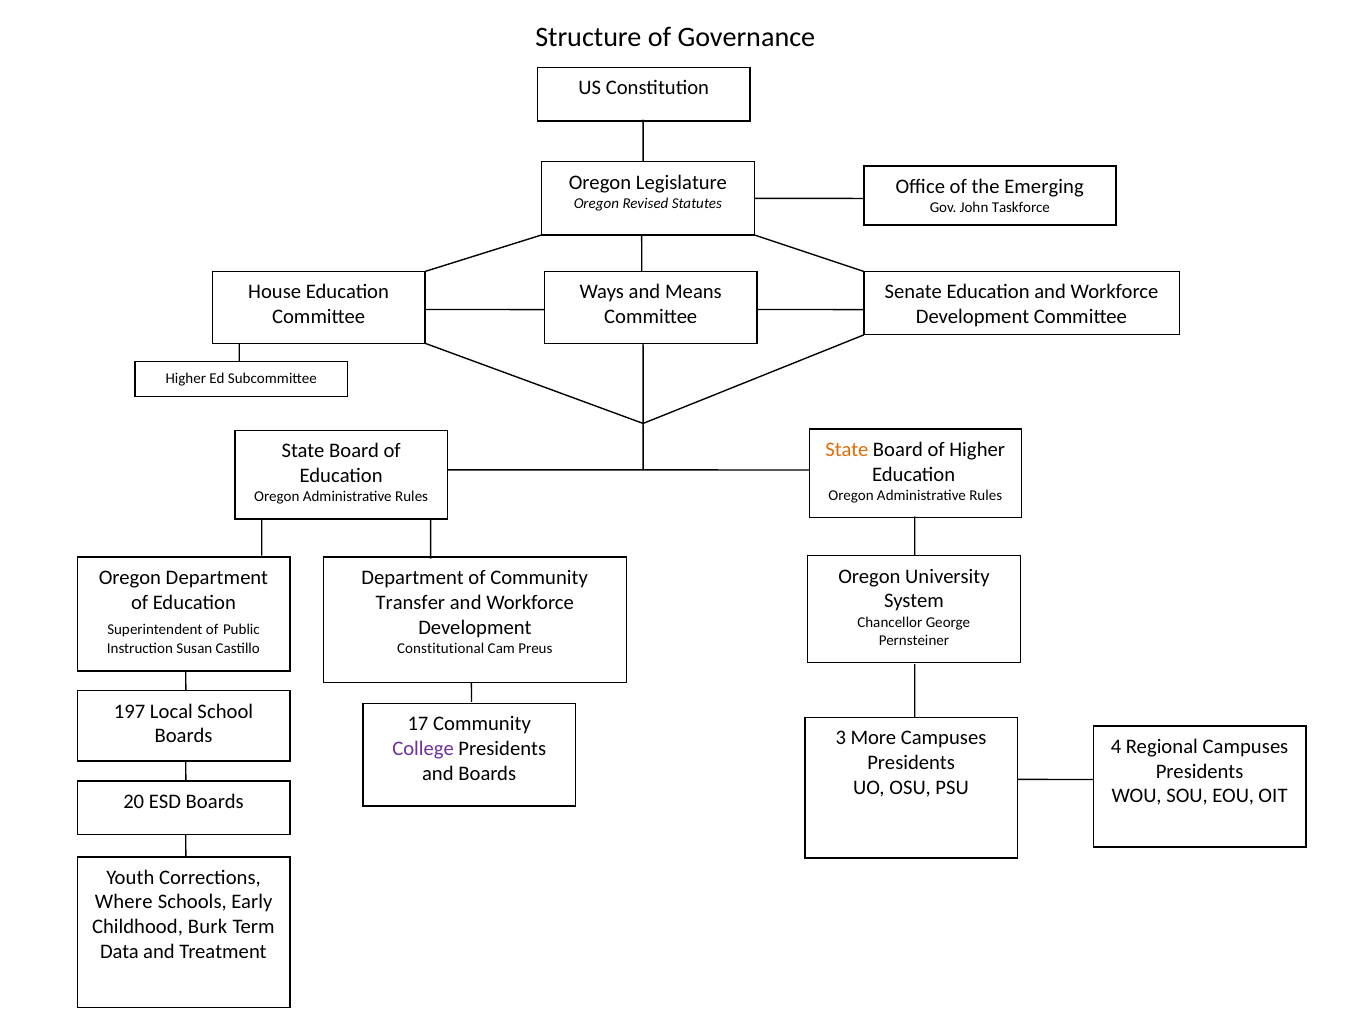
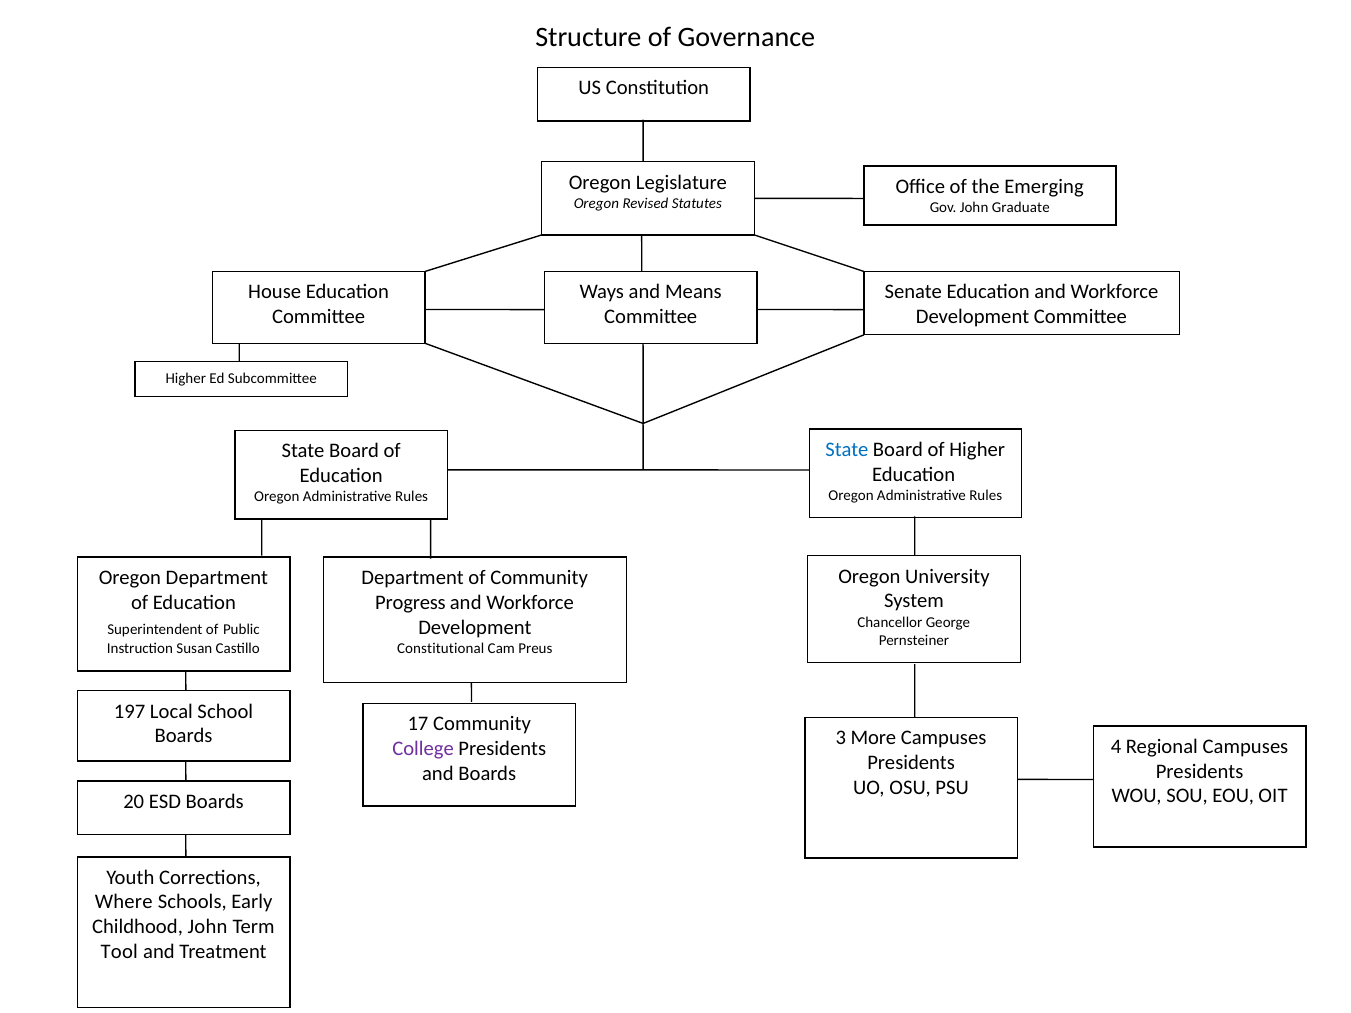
Taskforce: Taskforce -> Graduate (1021, 208)
State colour: orange -> blue (847, 450)
Transfer: Transfer -> Progress (410, 603)
Childhood Burk: Burk -> John (208, 927)
Data: Data -> Tool (119, 952)
